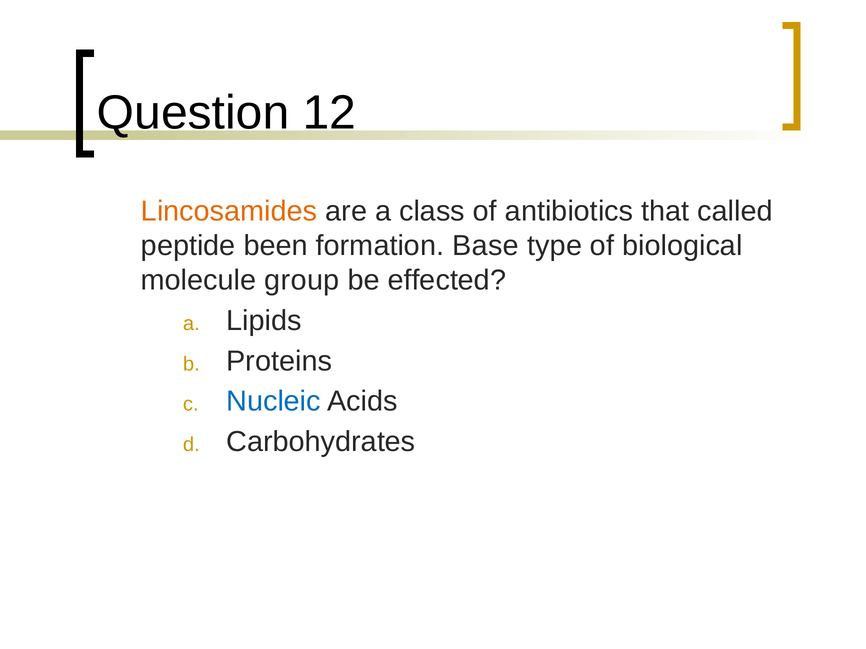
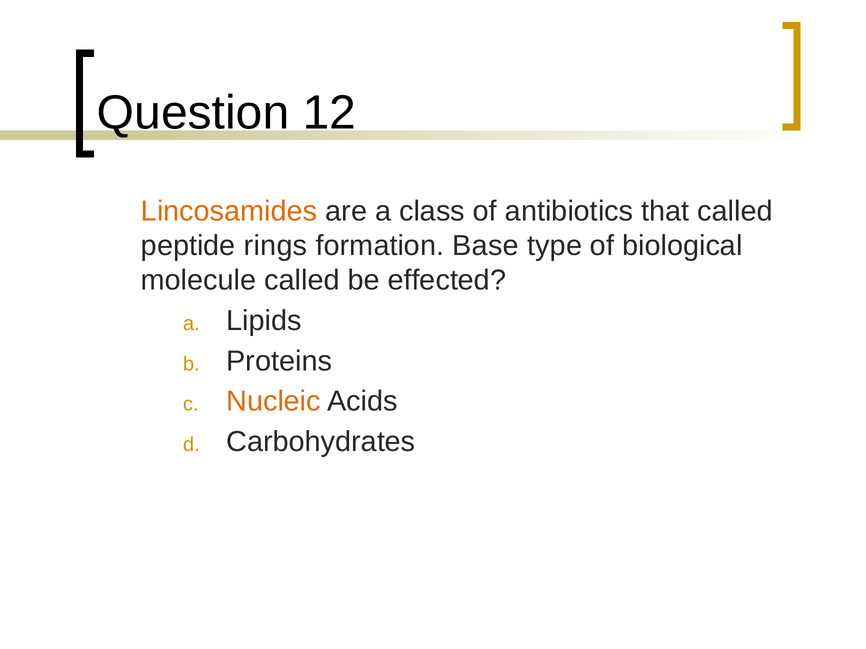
been: been -> rings (276, 246)
molecule group: group -> called (302, 281)
Nucleic colour: blue -> orange (273, 402)
